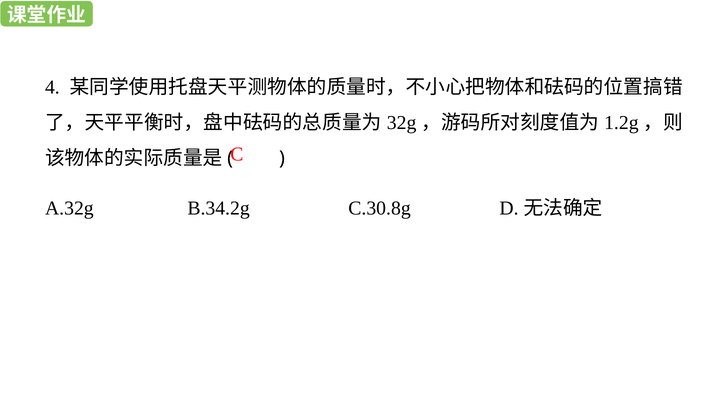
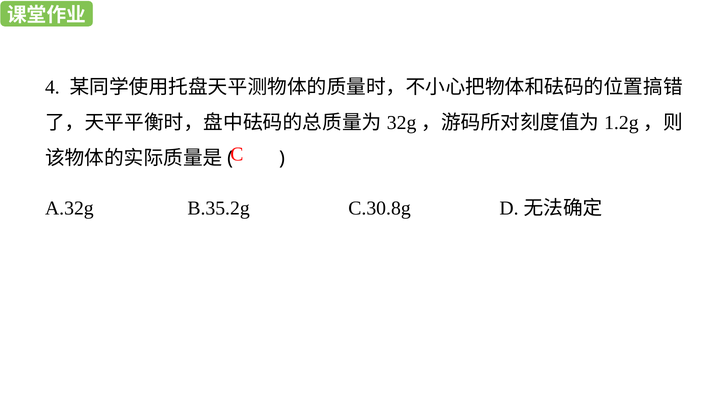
B.34.2g: B.34.2g -> B.35.2g (219, 208)
